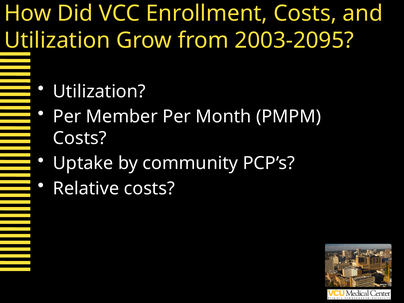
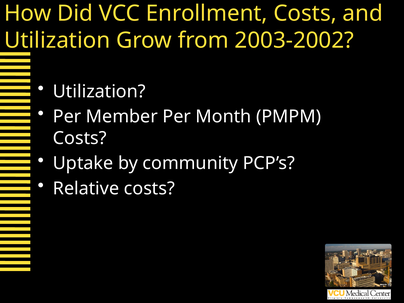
2003-2095: 2003-2095 -> 2003-2002 (294, 40)
